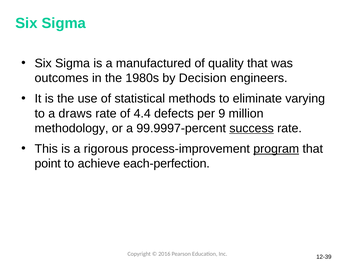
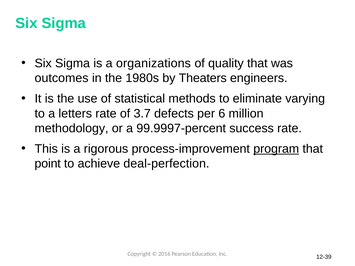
manufactured: manufactured -> organizations (153, 63)
Decision: Decision -> Theaters (203, 78)
draws: draws -> letters (75, 114)
4.4: 4.4 -> 3.7 (142, 114)
9: 9 -> 6 (222, 114)
success underline: present -> none (252, 128)
each-perfection: each-perfection -> deal-perfection (166, 164)
